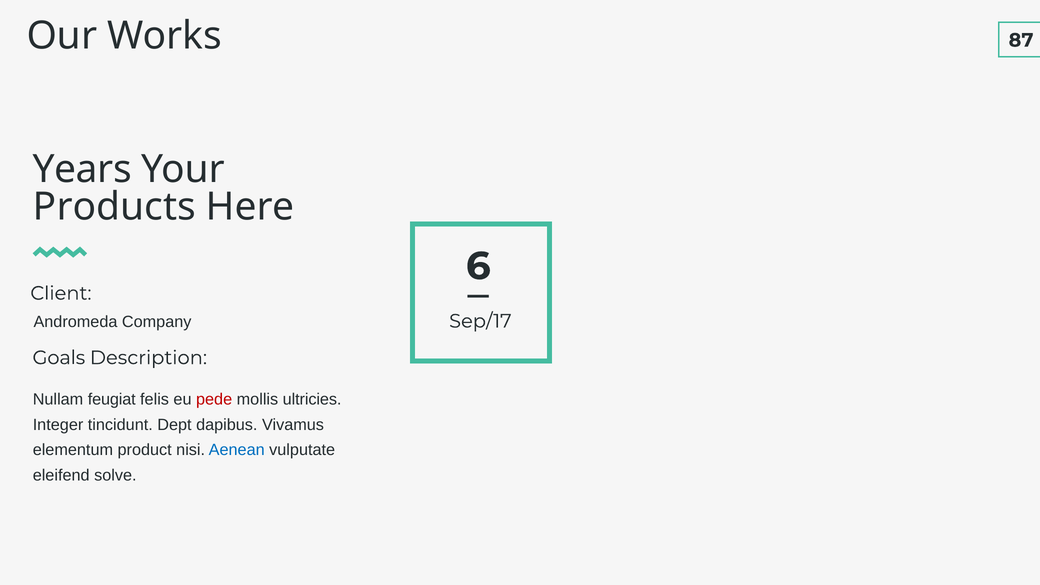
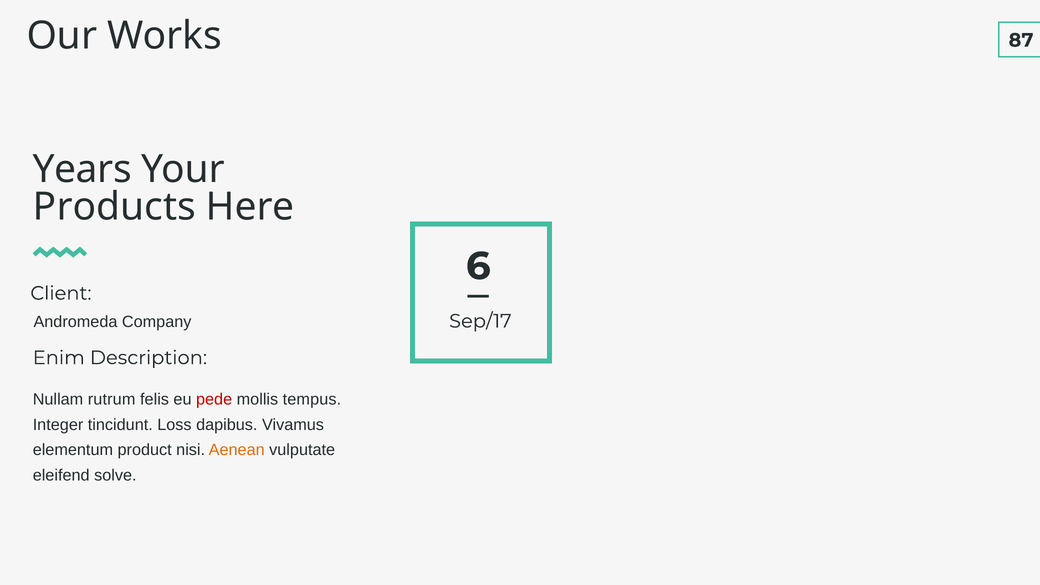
Goals: Goals -> Enim (59, 358)
feugiat: feugiat -> rutrum (112, 399)
ultricies: ultricies -> tempus (312, 399)
Dept: Dept -> Loss (174, 425)
Aenean colour: blue -> orange (237, 450)
